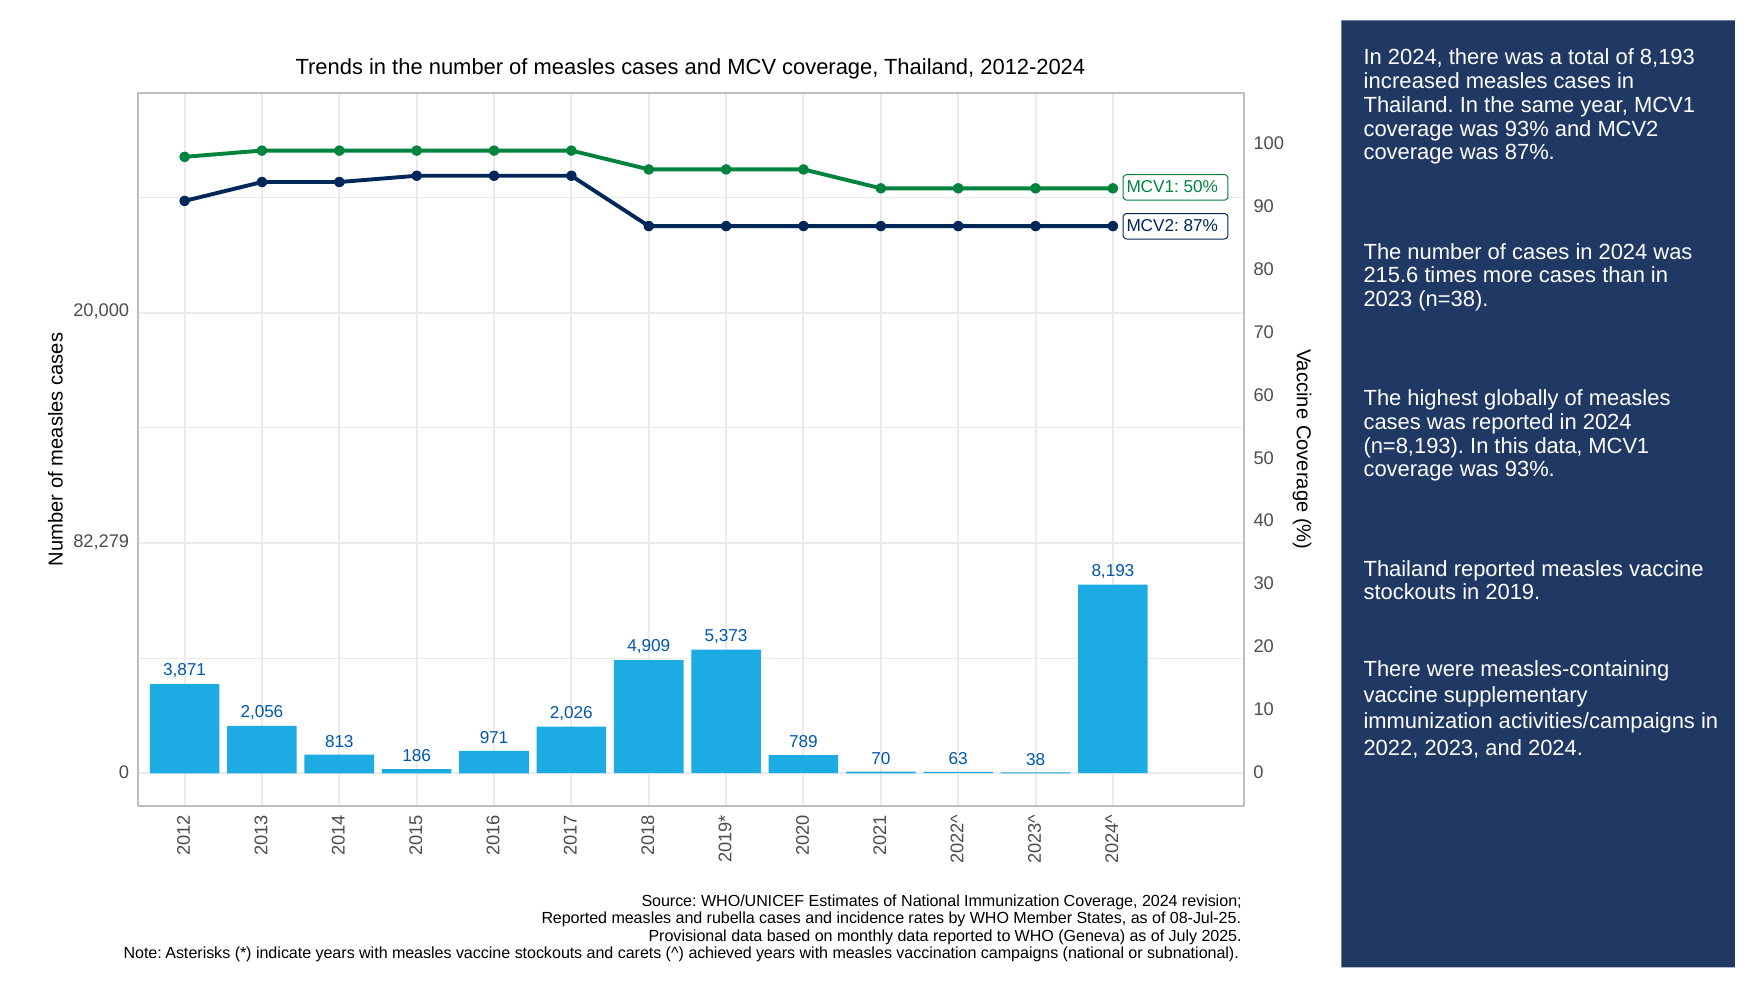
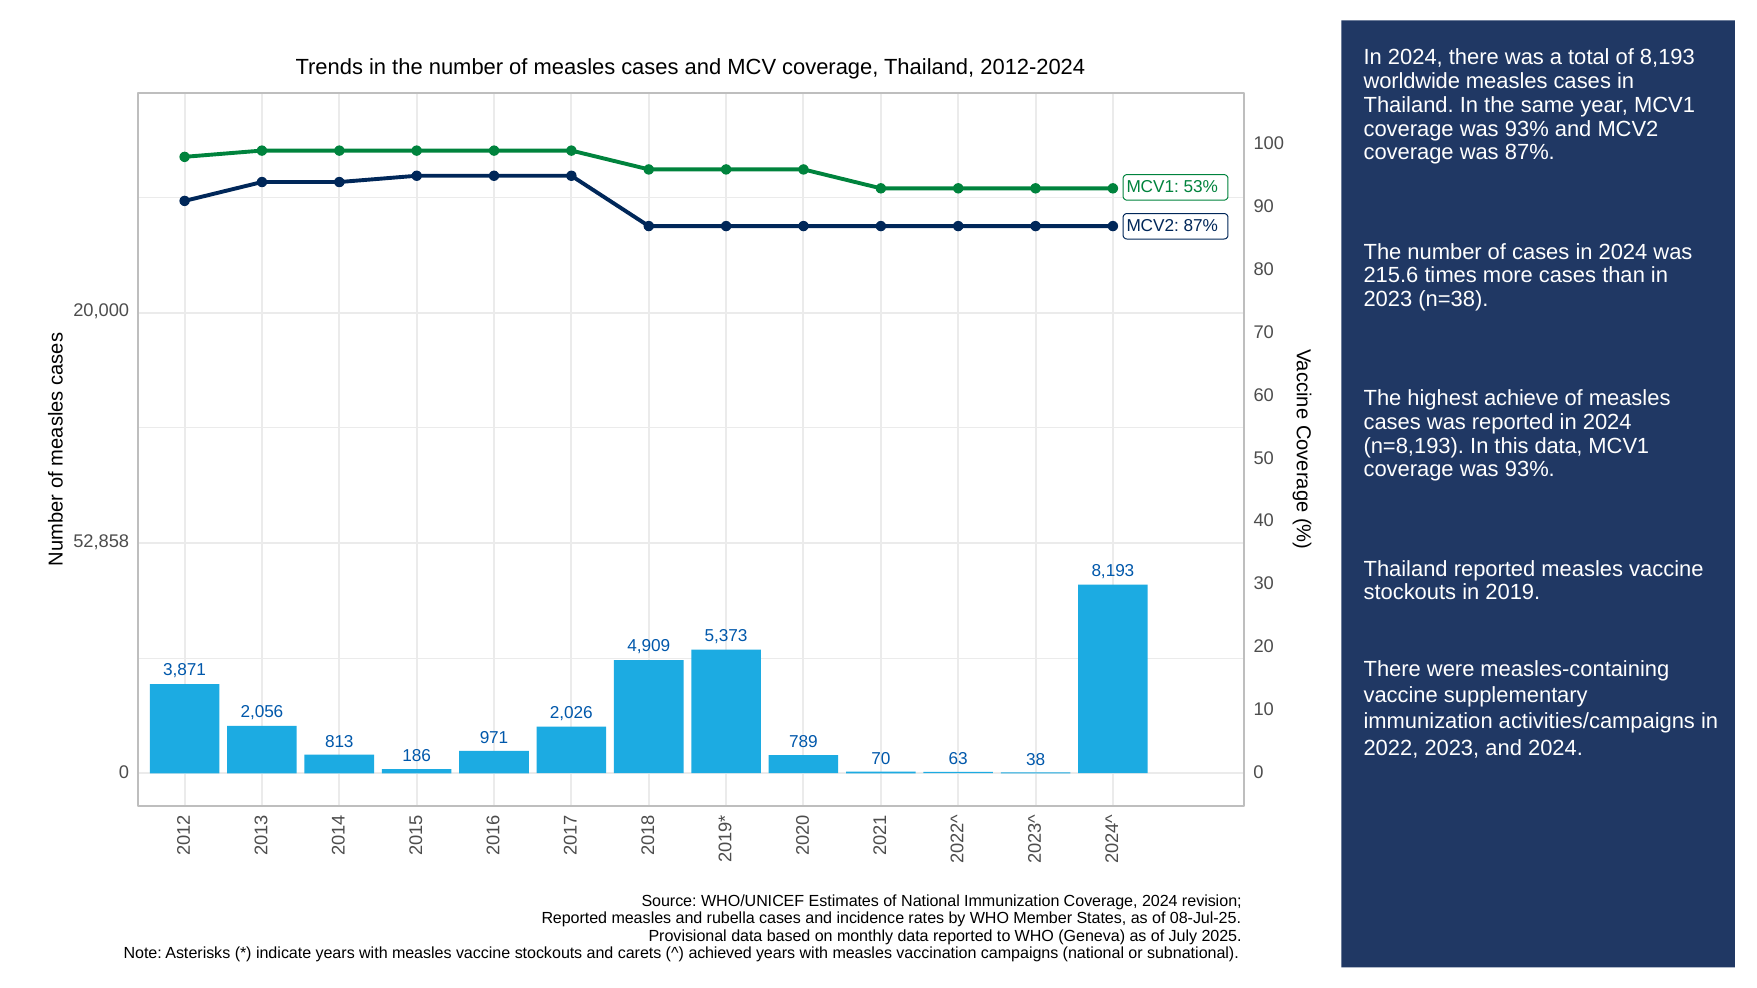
increased: increased -> worldwide (1412, 81)
50%: 50% -> 53% (1201, 187)
globally: globally -> achieve (1521, 399)
82,279: 82,279 -> 52,858 (101, 541)
